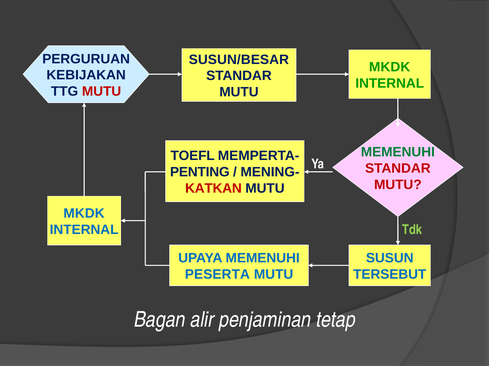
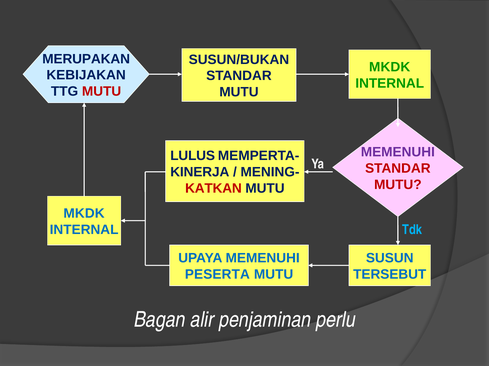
PERGURUAN: PERGURUAN -> MERUPAKAN (86, 59)
SUSUN/BESAR: SUSUN/BESAR -> SUSUN/BUKAN (239, 60)
MEMENUHI colour: green -> purple (398, 152)
TOEFL: TOEFL -> LULUS (193, 156)
PENTING: PENTING -> KINERJA (200, 172)
Tdk colour: light green -> light blue (412, 230)
tetap: tetap -> perlu (336, 320)
